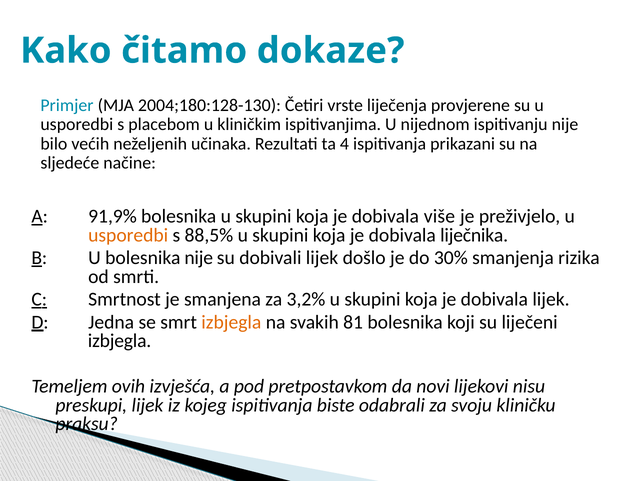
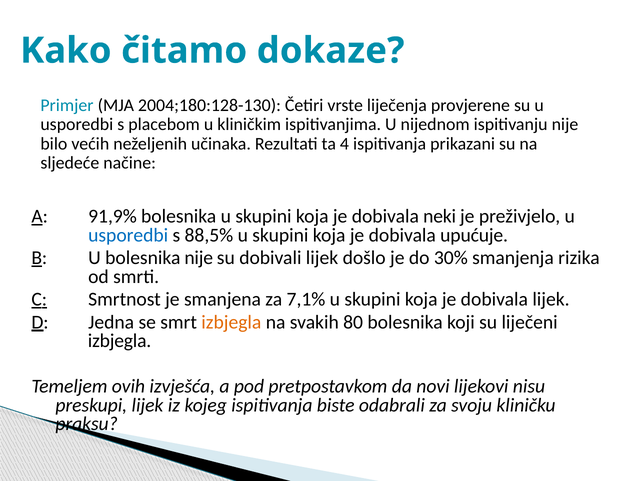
više: više -> neki (440, 216)
usporedbi colour: orange -> blue (128, 235)
liječnika: liječnika -> upućuje (474, 235)
3,2%: 3,2% -> 7,1% (306, 300)
81: 81 -> 80 (353, 322)
